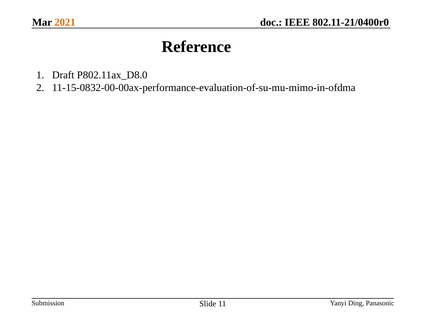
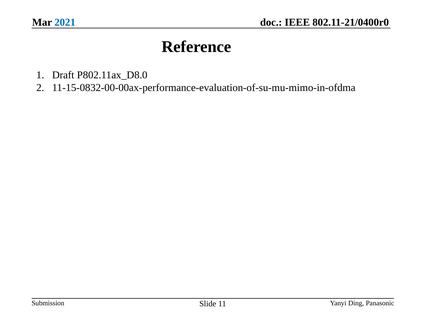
2021 colour: orange -> blue (65, 23)
